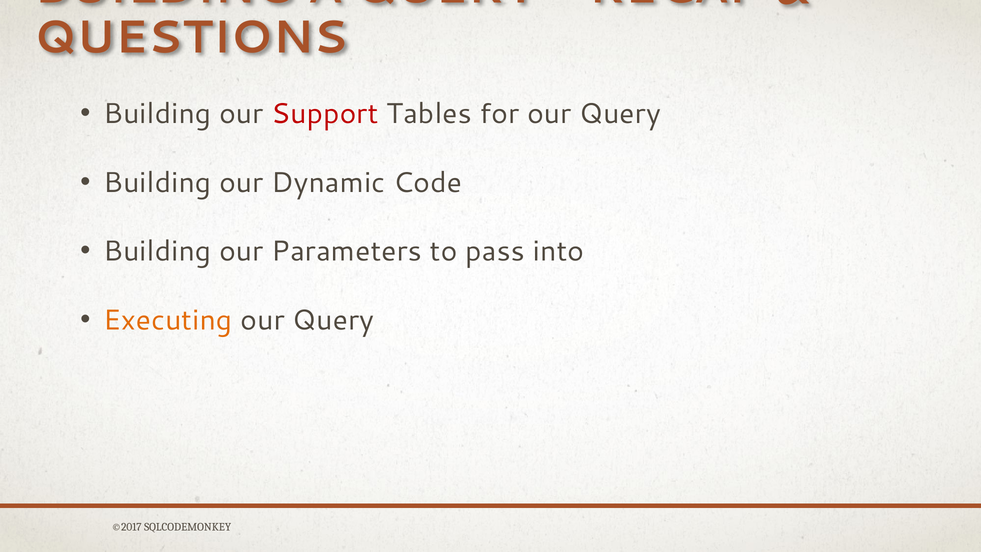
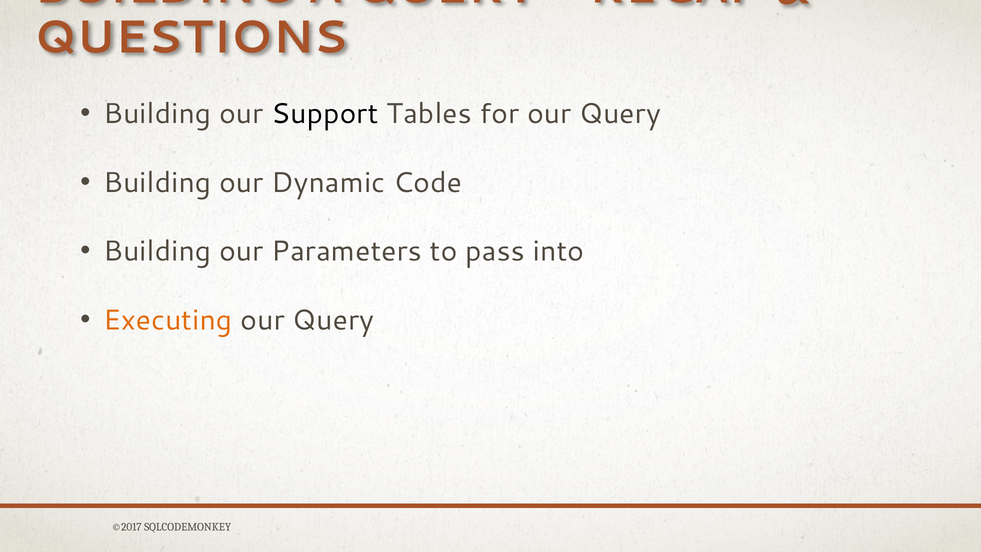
Support colour: red -> black (325, 114)
